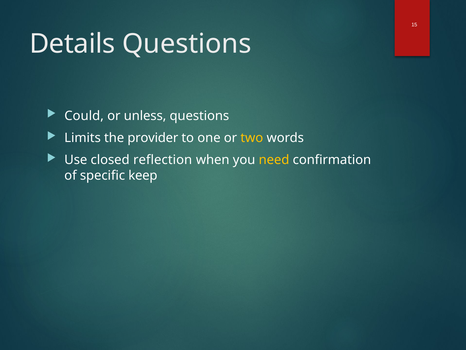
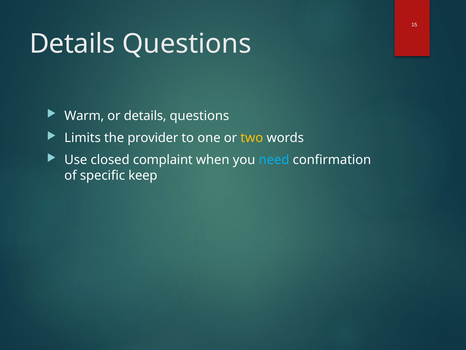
Could: Could -> Warm (84, 116)
or unless: unless -> details (145, 116)
reflection: reflection -> complaint (163, 160)
need colour: yellow -> light blue (274, 160)
